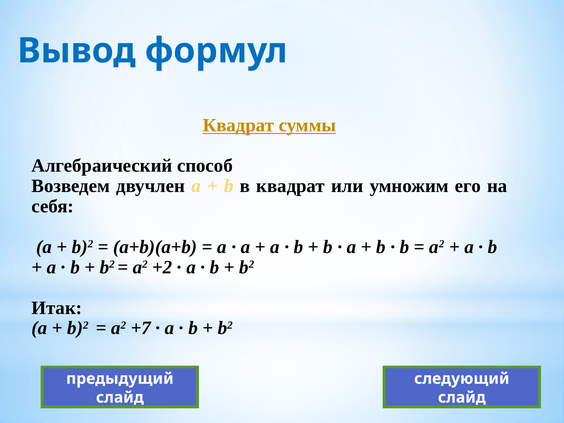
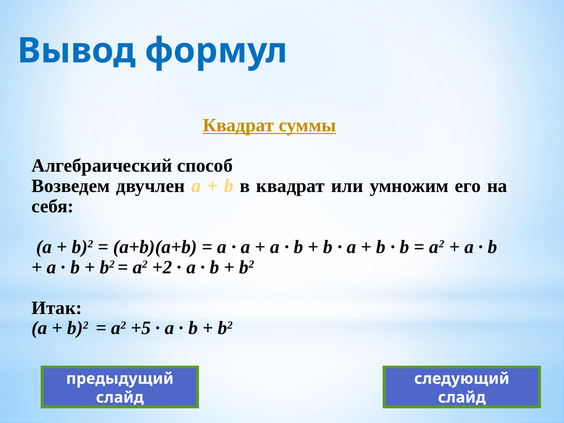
+7: +7 -> +5 (141, 328)
